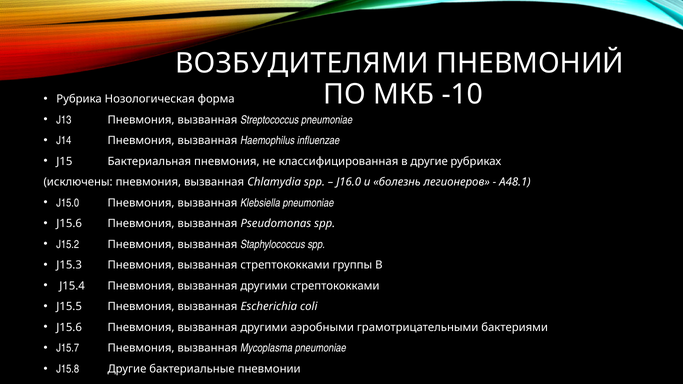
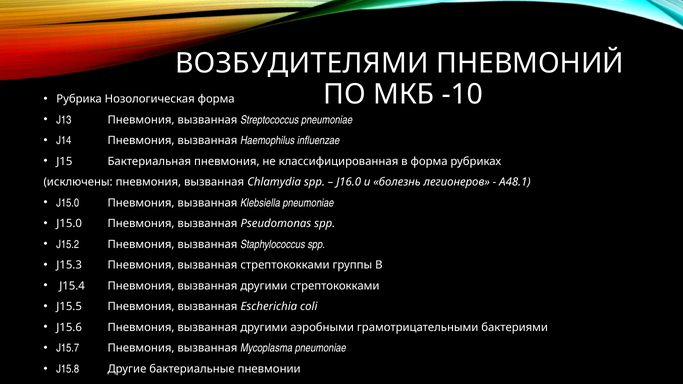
в другие: другие -> форма (429, 161)
J15.6: J15.6 -> J15.0 (69, 224)
